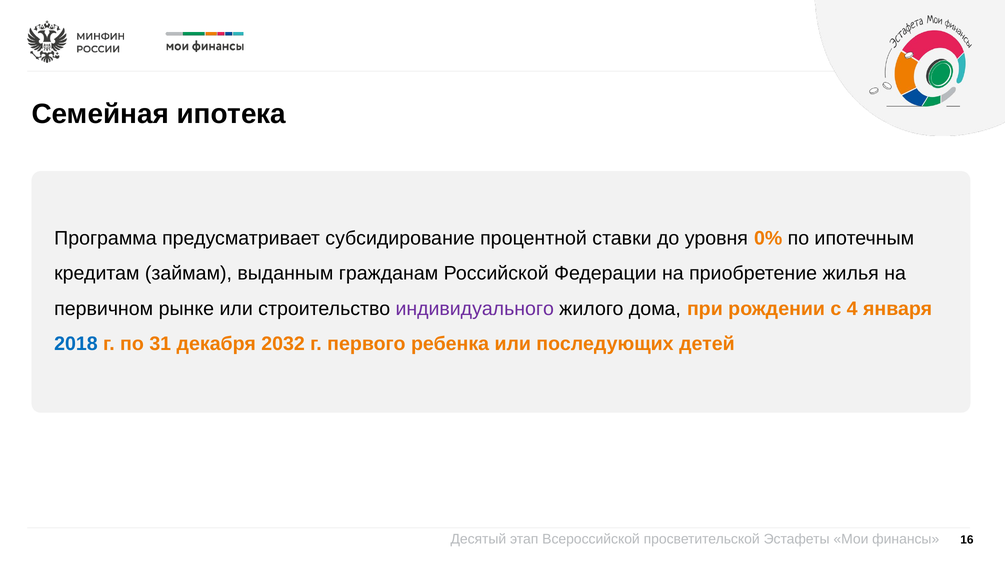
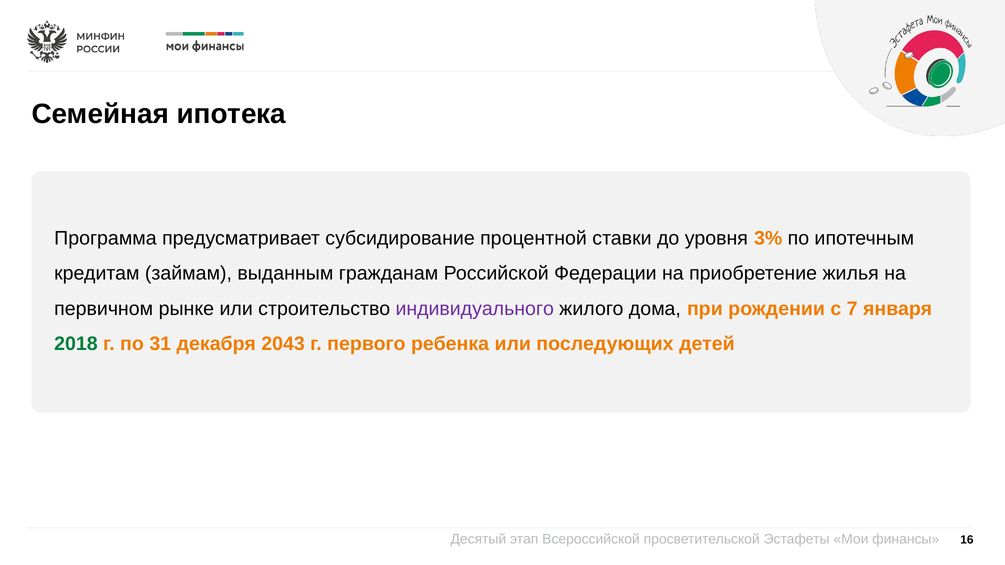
0%: 0% -> 3% (768, 238)
4: 4 -> 7 (852, 309)
2018 colour: blue -> green (76, 344)
2032: 2032 -> 2043 (283, 344)
